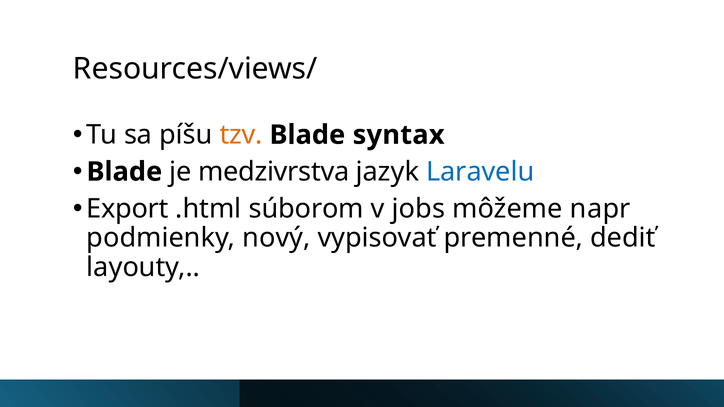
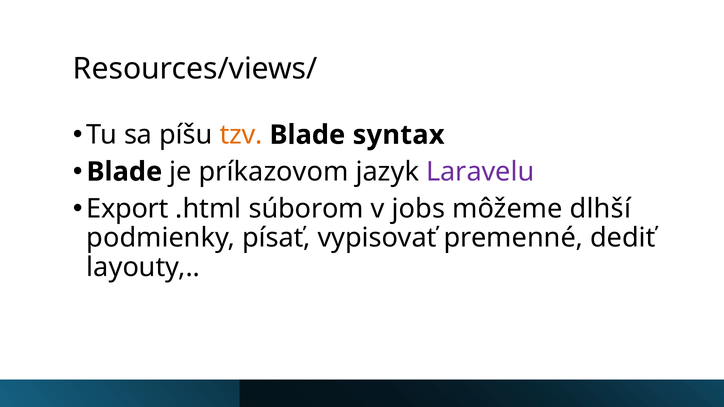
medzivrstva: medzivrstva -> príkazovom (274, 172)
Laravelu colour: blue -> purple (480, 172)
napr: napr -> dlhší (600, 209)
nový: nový -> písať (276, 238)
